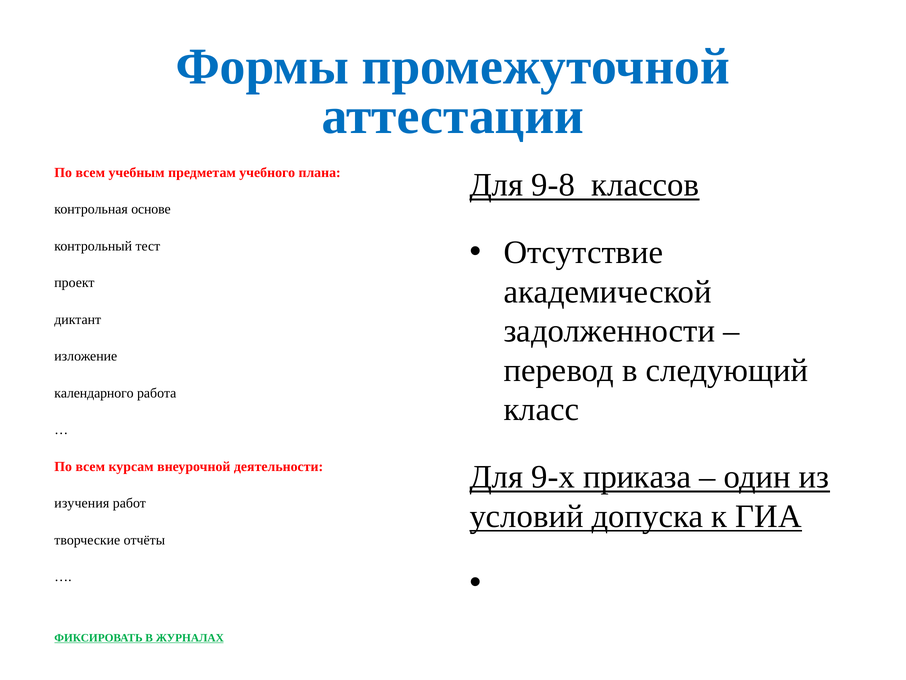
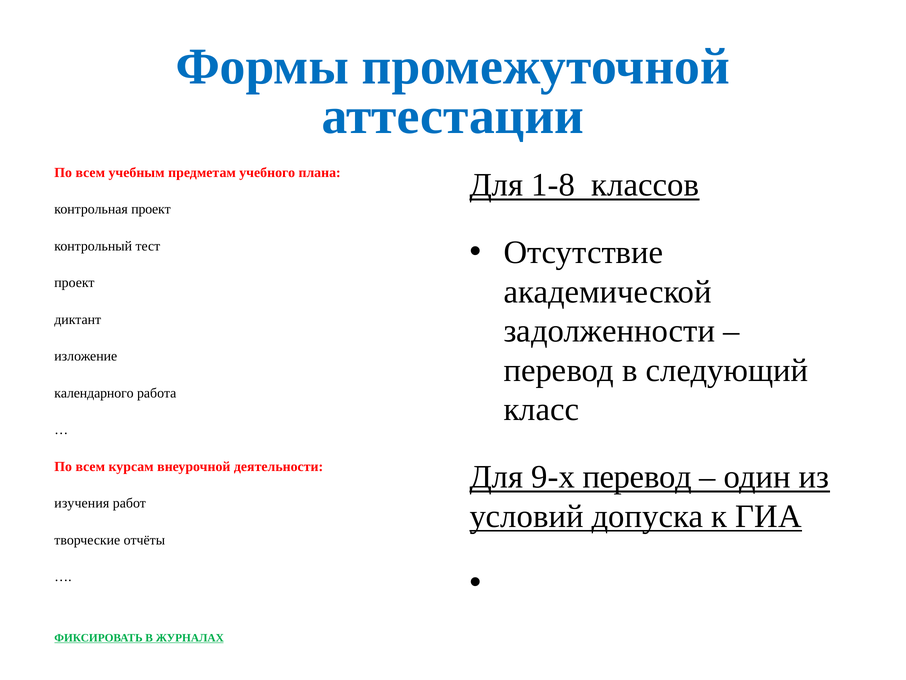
9-8: 9-8 -> 1-8 (553, 185)
контрольная основе: основе -> проект (151, 209)
9-х приказа: приказа -> перевод (637, 477)
